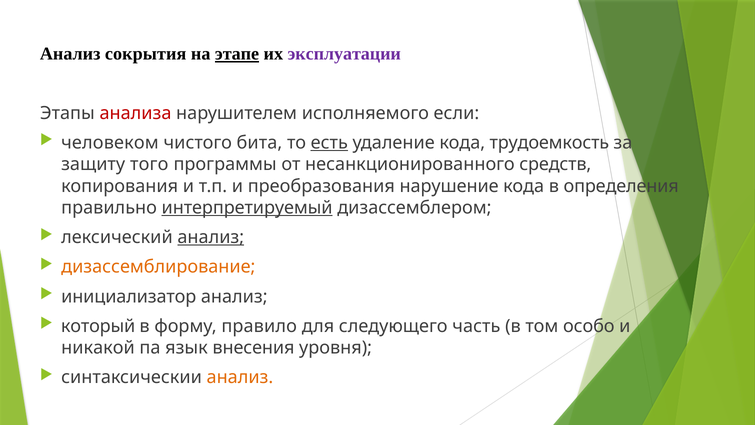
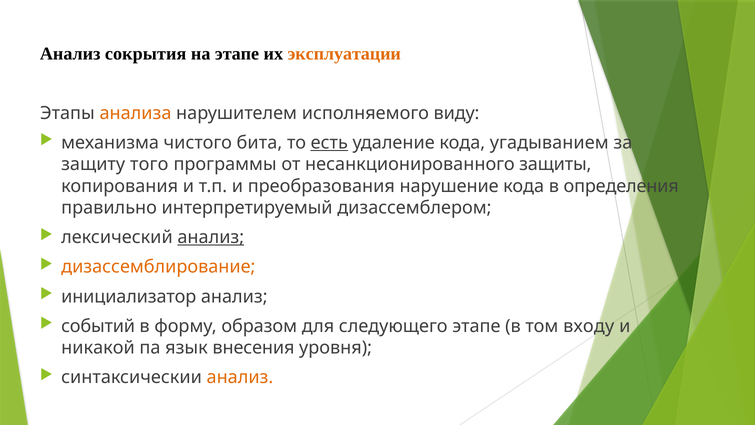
этапе underline: present -> none (237, 54)
эксплуатации colour: purple -> orange (344, 54)
анализа colour: red -> orange (135, 113)
если: если -> виду (457, 113)
человеком: человеком -> механизма (110, 143)
трудоемкость: трудоемкость -> угадыванием (549, 143)
средств: средств -> защиты (555, 164)
интерпретируемый underline: present -> none (247, 208)
который: который -> событий (98, 326)
правило: правило -> образом (259, 326)
следующего часть: часть -> этапе (476, 326)
особо: особо -> входу (589, 326)
